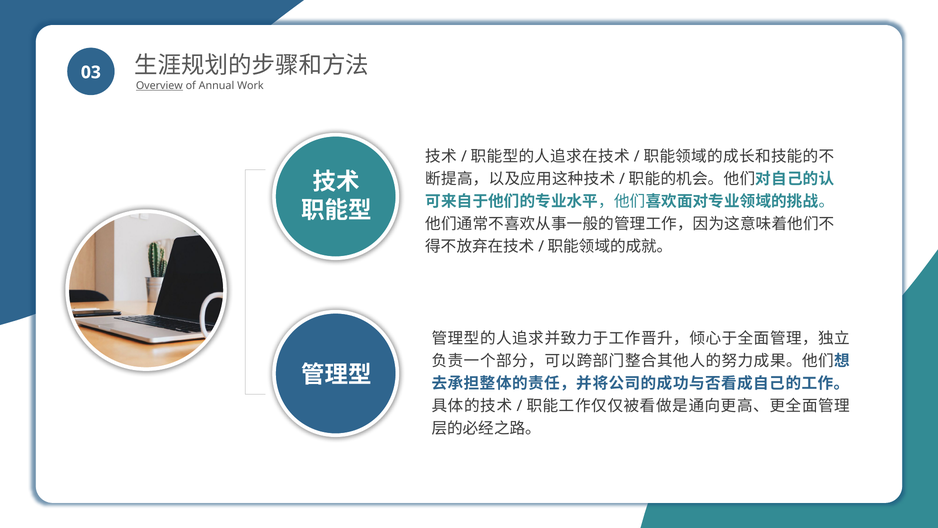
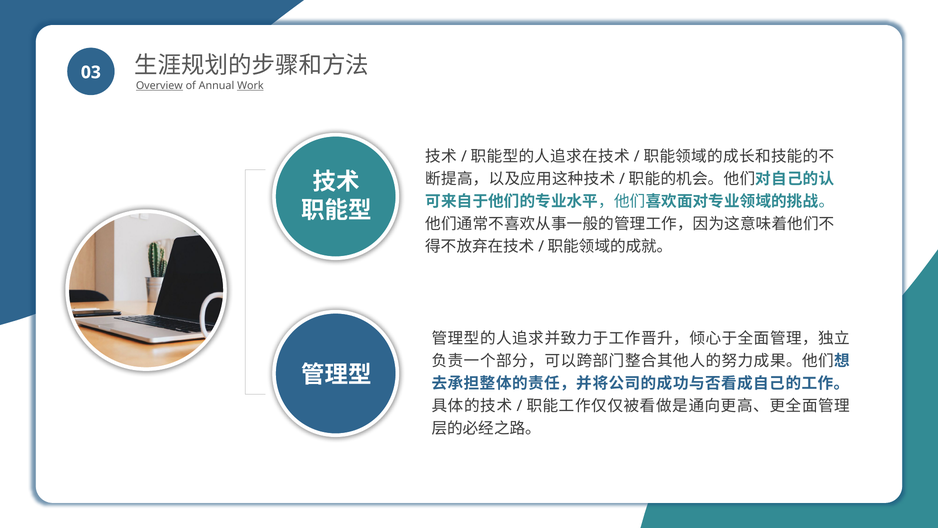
Work underline: none -> present (250, 86)
